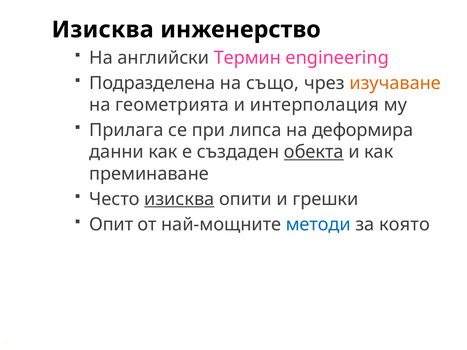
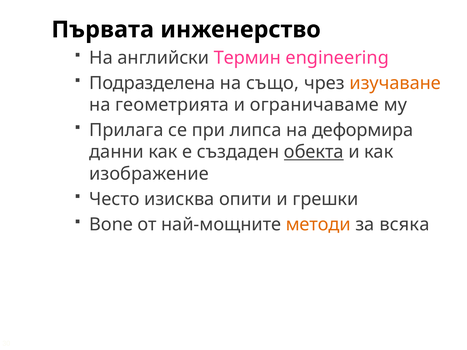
Изисква: Изисква -> Първата (103, 30)
интерполация: интерполация -> ограничаваме (314, 105)
преминаване: преминаване -> изображение (149, 174)
изисква underline: present -> none (179, 199)
Опит: Опит -> Bone (111, 225)
методи colour: blue -> orange (318, 225)
която: която -> всяка (404, 225)
